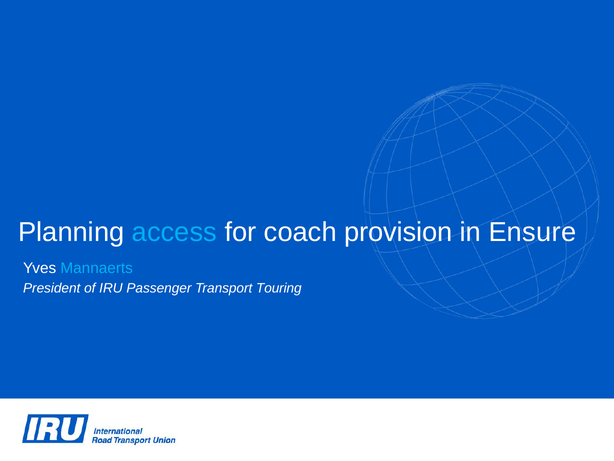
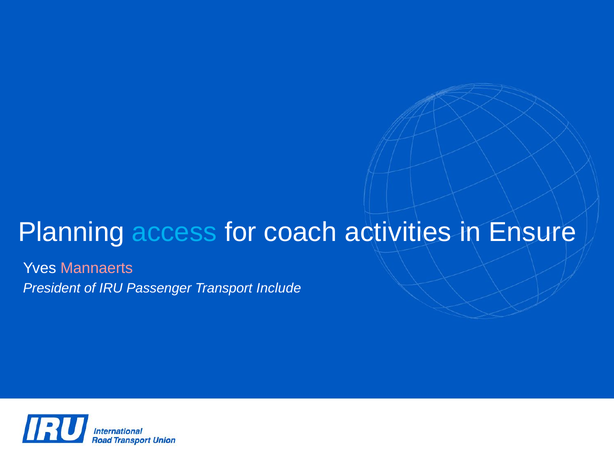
provision: provision -> activities (398, 232)
Mannaerts colour: light blue -> pink (97, 268)
Touring: Touring -> Include (279, 288)
